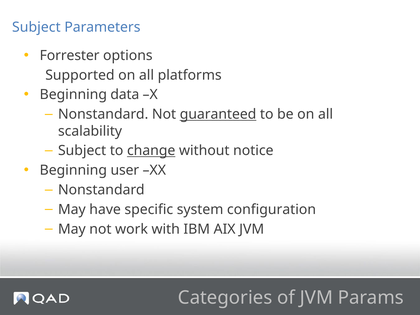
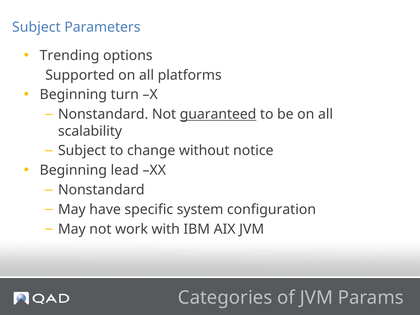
Forrester: Forrester -> Trending (70, 56)
data: data -> turn (125, 95)
change underline: present -> none (151, 151)
user: user -> lead (125, 170)
